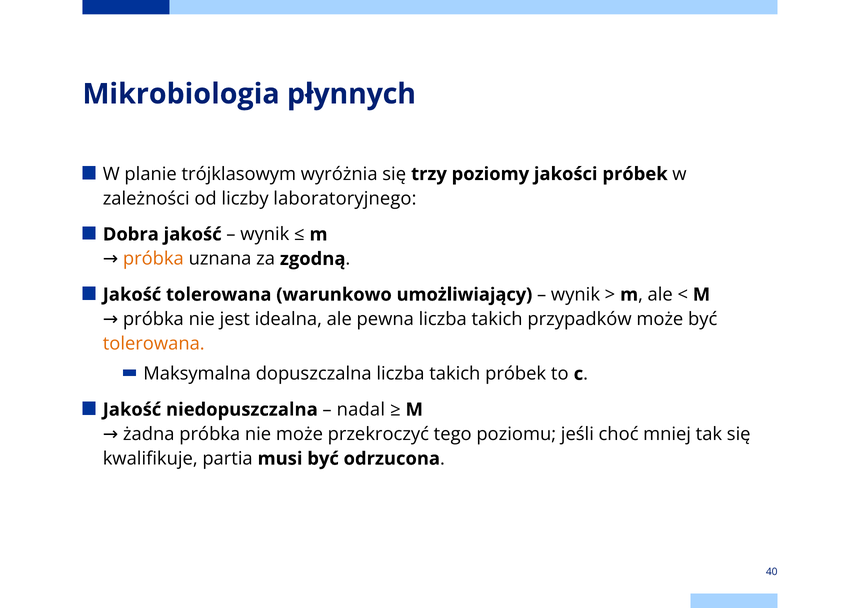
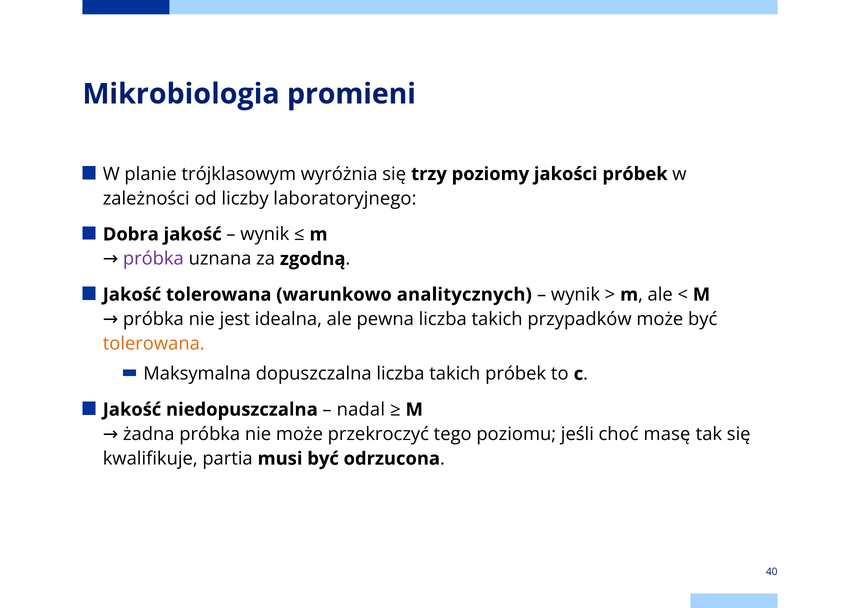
płynnych: płynnych -> promieni (351, 94)
próbka colour: orange -> purple (153, 259)
umożliwiający: umożliwiający -> analitycznych (464, 295)
mniej: mniej -> masę (667, 434)
